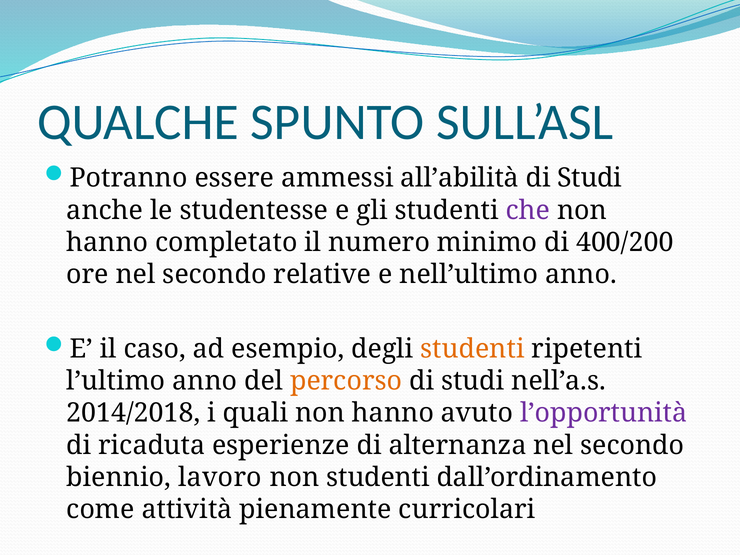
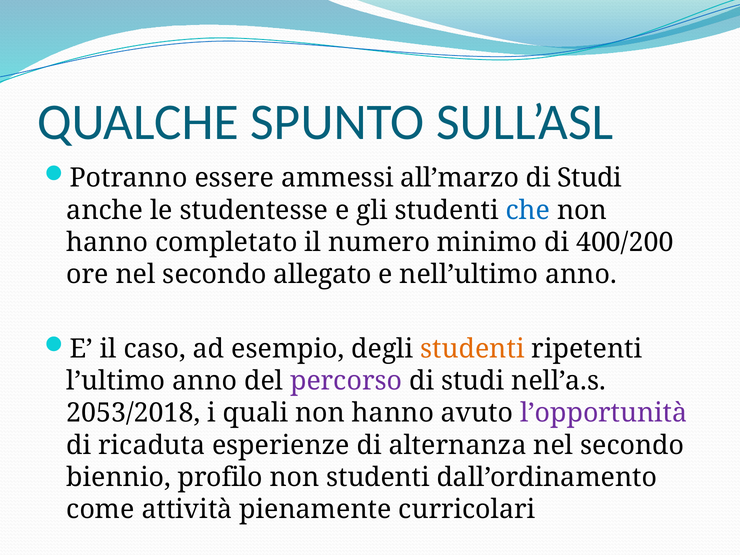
all’abilità: all’abilità -> all’marzo (460, 178)
che colour: purple -> blue (528, 210)
relative: relative -> allegato (322, 274)
percorso colour: orange -> purple (346, 381)
2014/2018: 2014/2018 -> 2053/2018 (133, 413)
lavoro: lavoro -> profilo (220, 477)
